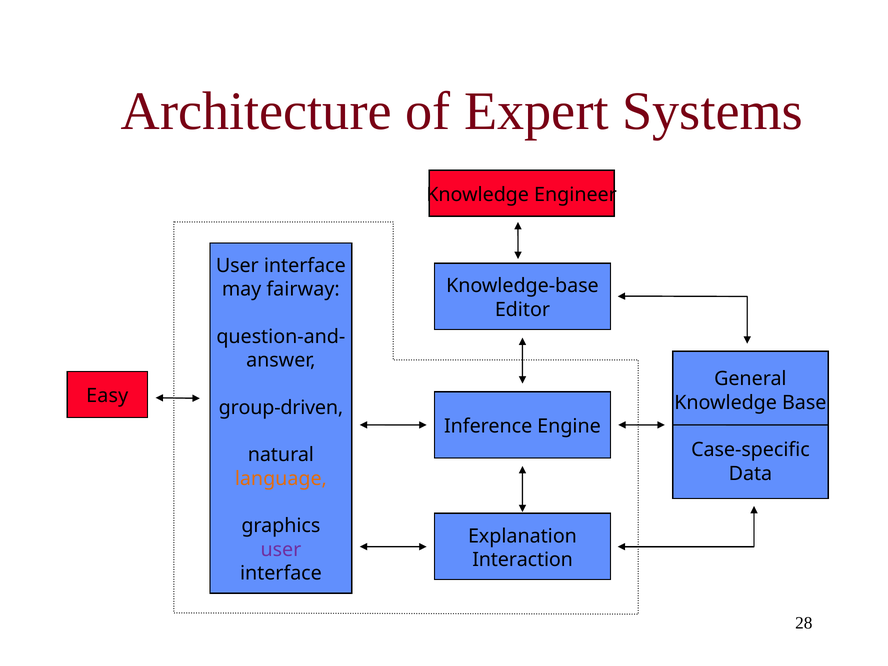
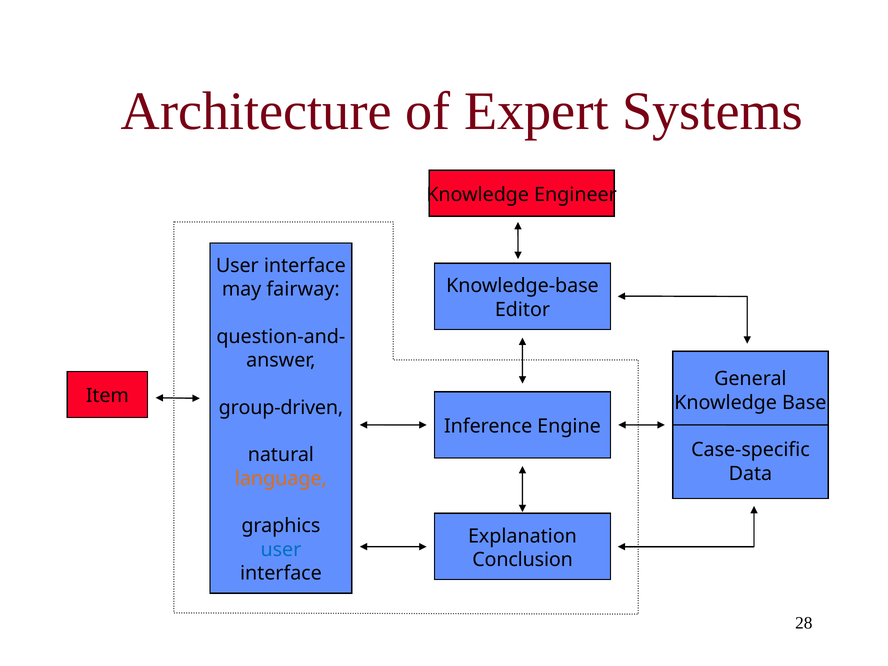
Easy: Easy -> Item (107, 396)
user colour: purple -> blue (281, 550)
Interaction: Interaction -> Conclusion (523, 560)
